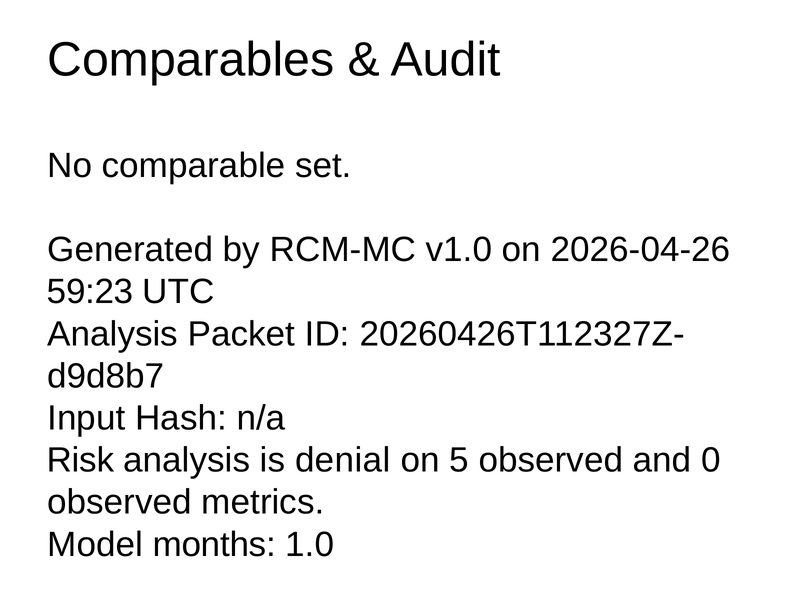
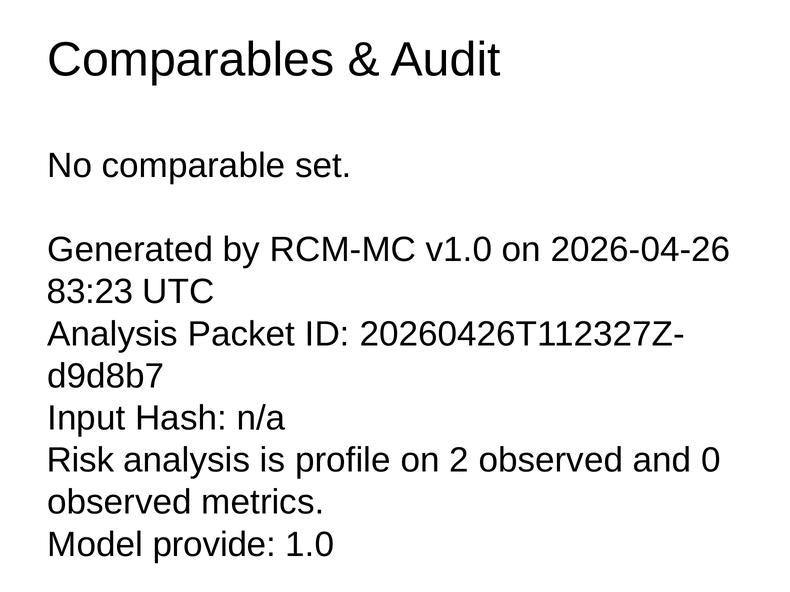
59:23: 59:23 -> 83:23 (90, 292)
denial: denial -> profile (343, 461)
5: 5 -> 2 (459, 461)
months: months -> provide (214, 545)
